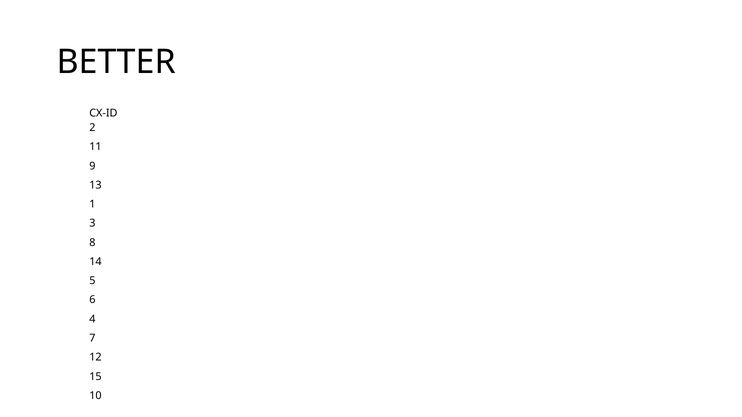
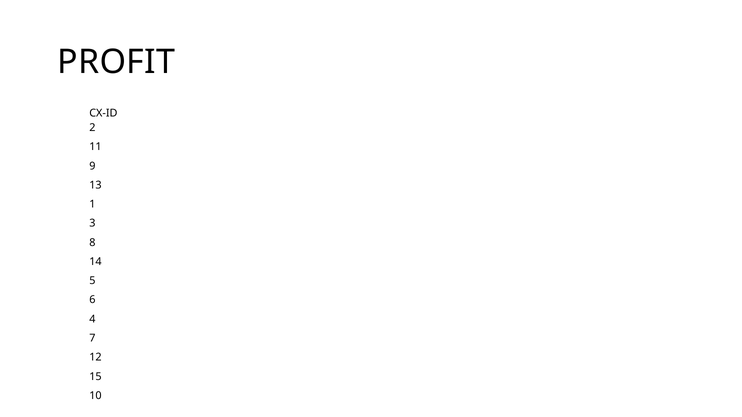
BETTER: BETTER -> PROFIT (116, 62)
